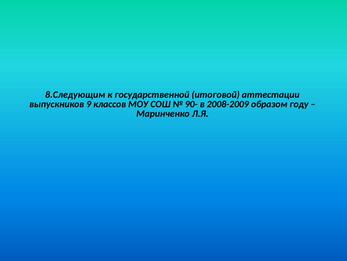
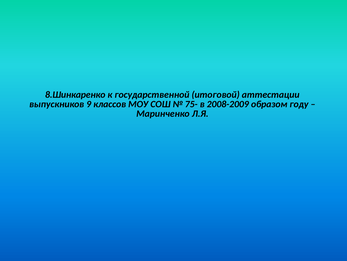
8.Следующим: 8.Следующим -> 8.Шинкаренко (75, 94)
90-: 90- -> 75- (191, 104)
